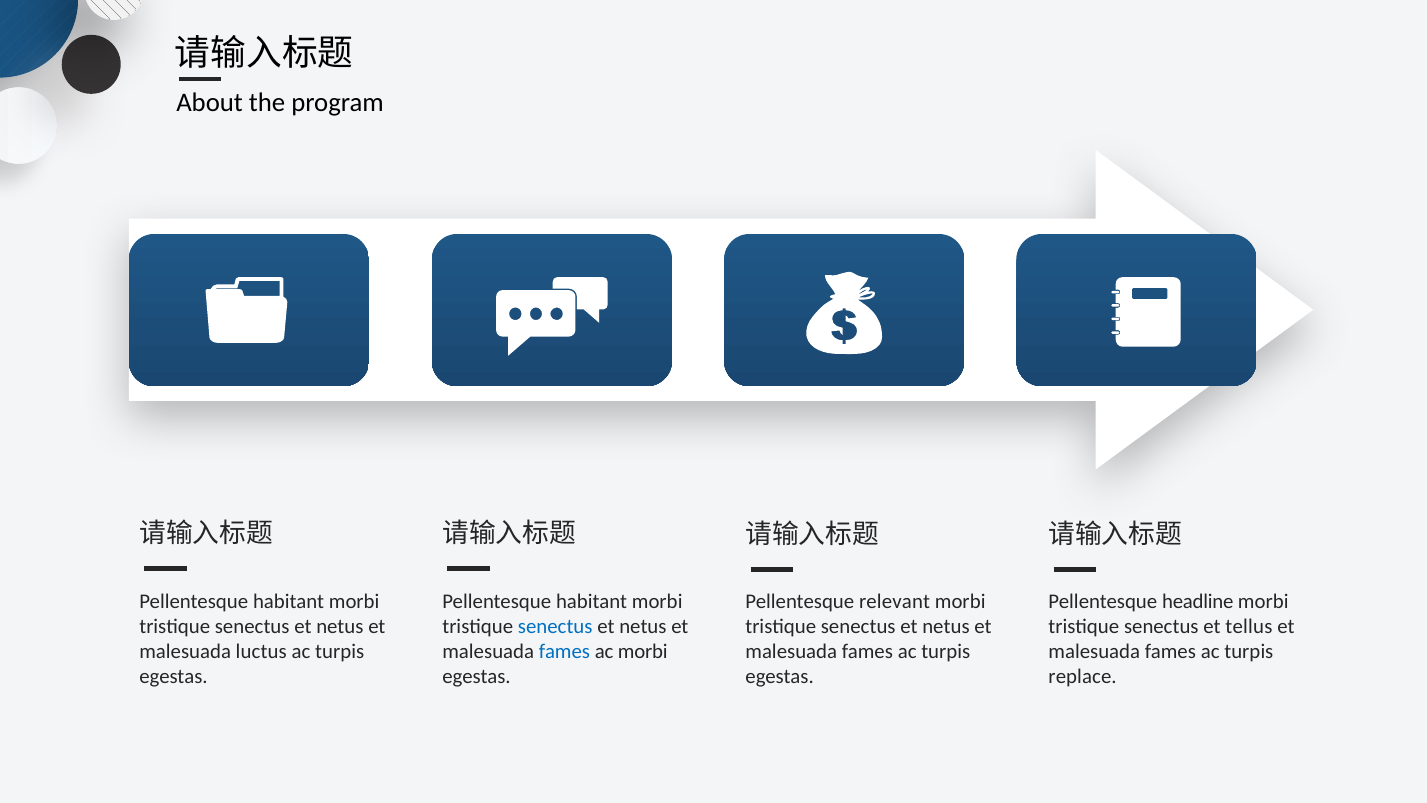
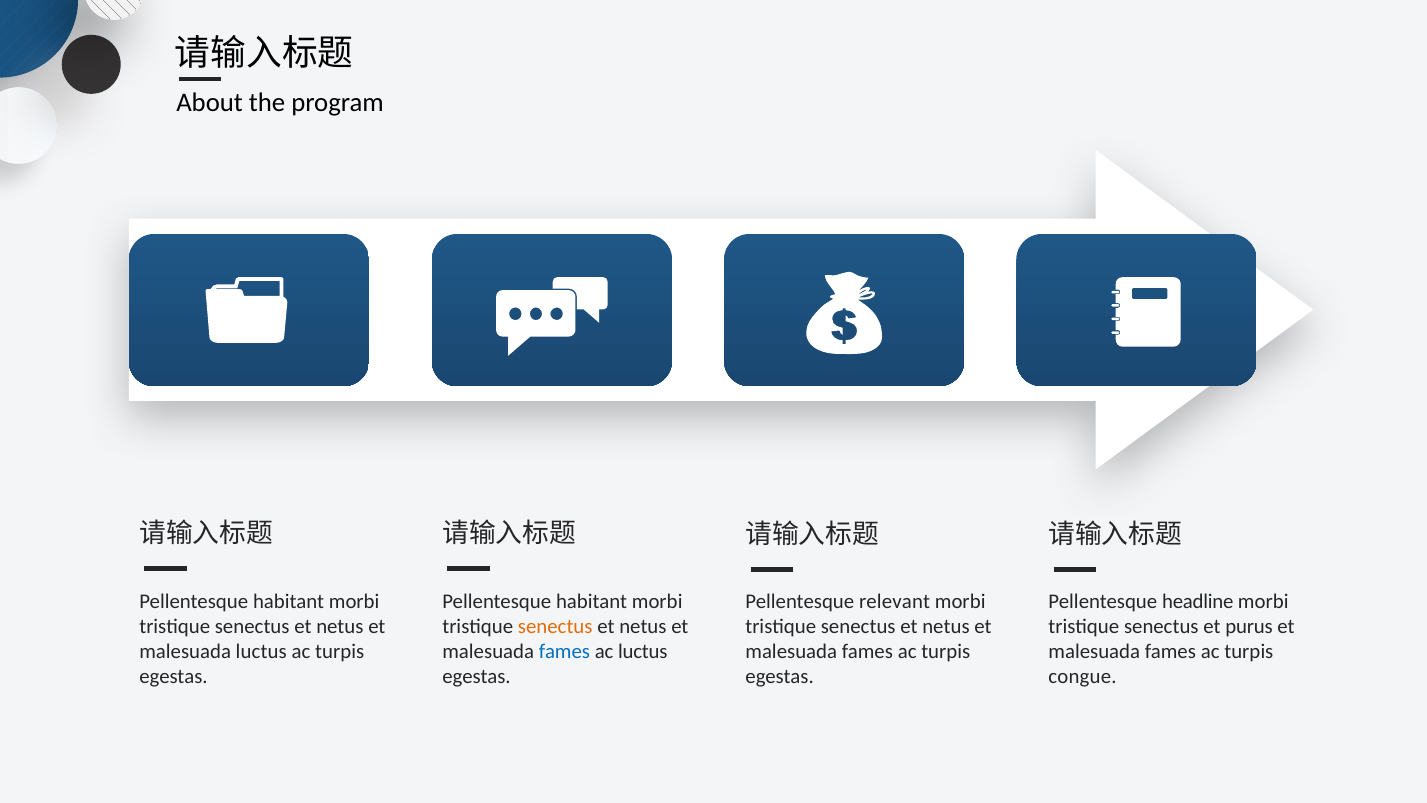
senectus colour: blue -> orange (555, 626)
tellus: tellus -> purus (1249, 627)
ac morbi: morbi -> luctus (643, 651)
replace: replace -> congue (1083, 677)
